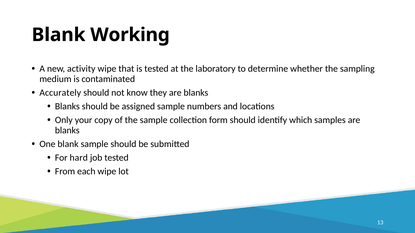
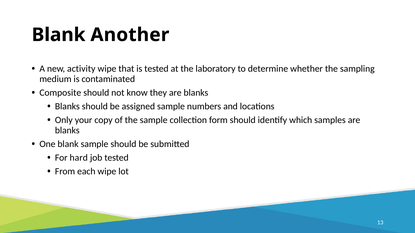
Working: Working -> Another (130, 35)
Accurately: Accurately -> Composite (60, 93)
